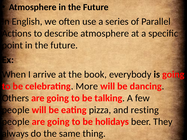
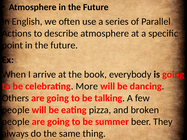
resting: resting -> broken (145, 110)
holidays: holidays -> summer (112, 122)
